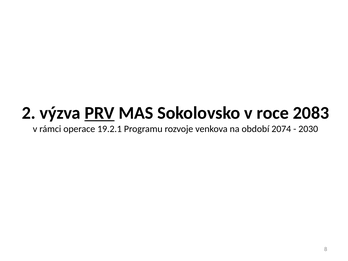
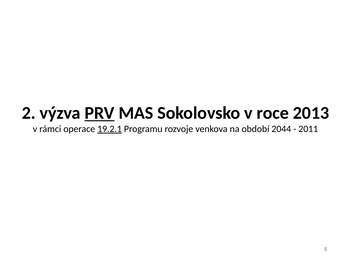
2083: 2083 -> 2013 (311, 113)
19.2.1 underline: none -> present (110, 129)
2074: 2074 -> 2044 (281, 129)
2030: 2030 -> 2011 (308, 129)
